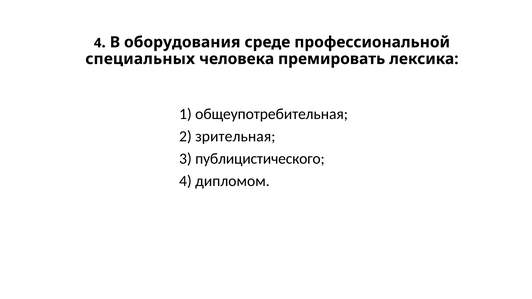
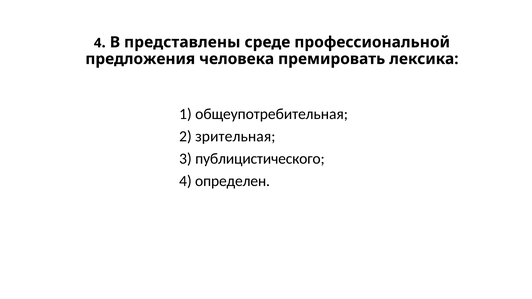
оборудования: оборудования -> представлены (182, 42)
специальных: специальных -> предложения (140, 59)
дипломом: дипломом -> определен (233, 181)
